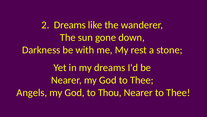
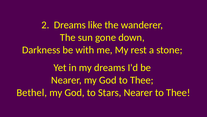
Angels: Angels -> Bethel (32, 92)
Thou: Thou -> Stars (110, 92)
